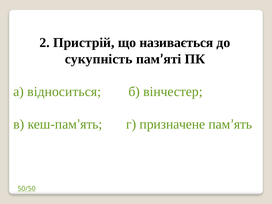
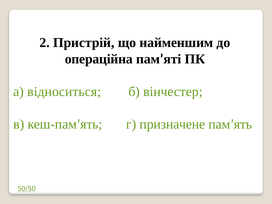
називається: називається -> найменшим (176, 43)
сукупність: сукупність -> операційна (99, 59)
